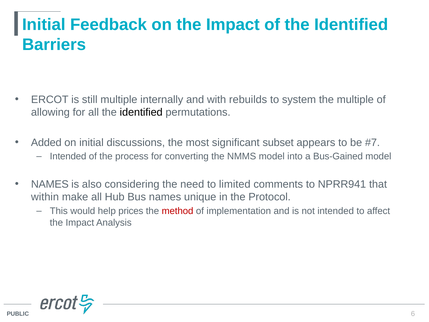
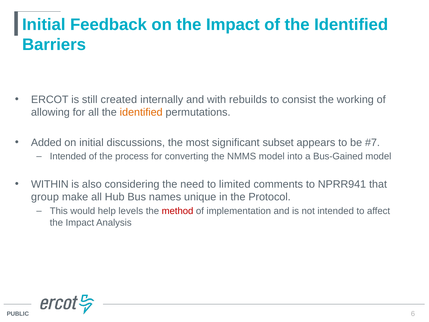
still multiple: multiple -> created (119, 99)
system: system -> consist (299, 99)
the multiple: multiple -> working (355, 99)
identified colour: black -> orange (141, 112)
NAMES: NAMES -> WITHIN (50, 184)
within: within -> group (45, 197)
prices: prices -> levels (131, 211)
